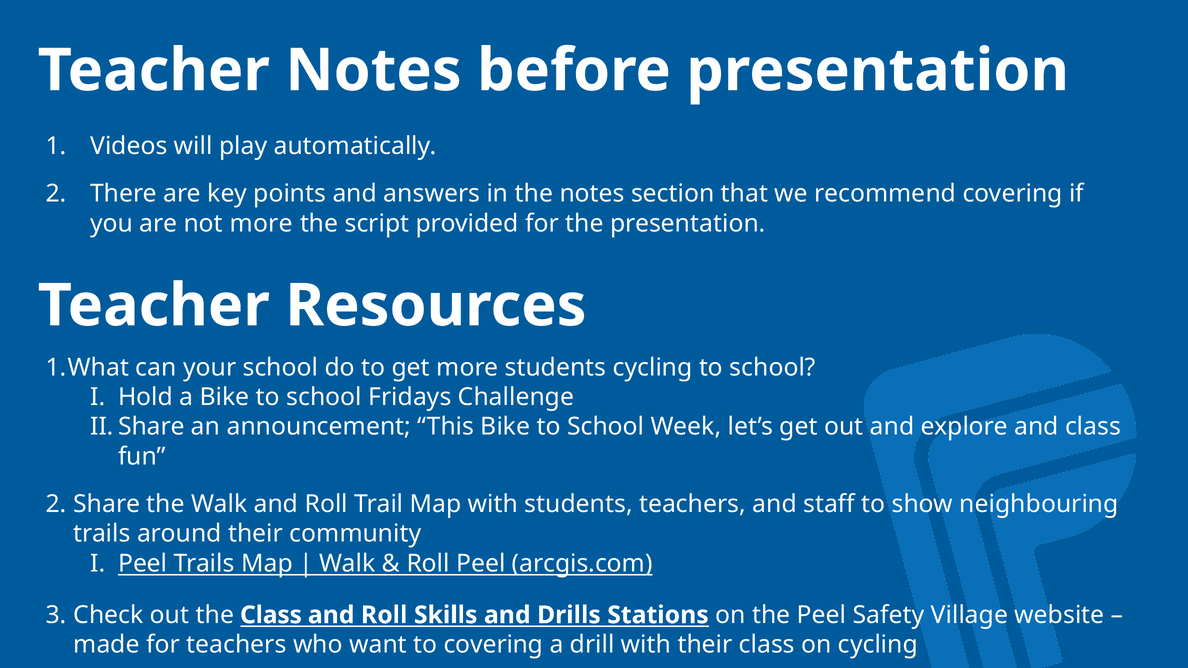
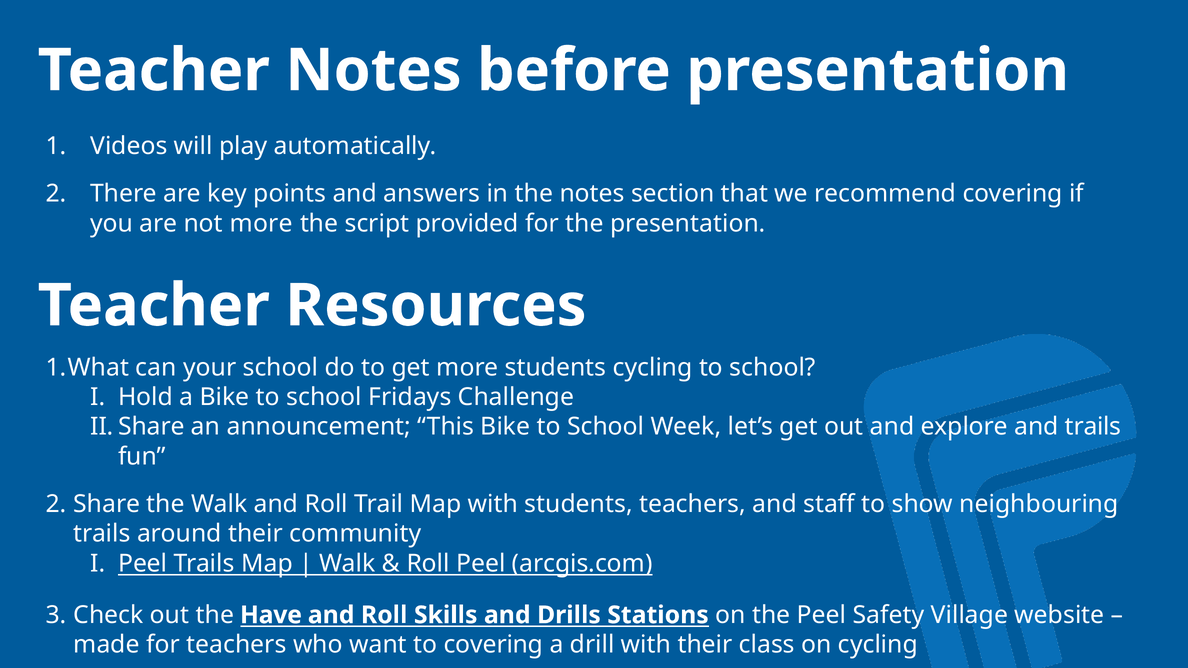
and class: class -> trails (1093, 427)
the Class: Class -> Have (271, 615)
